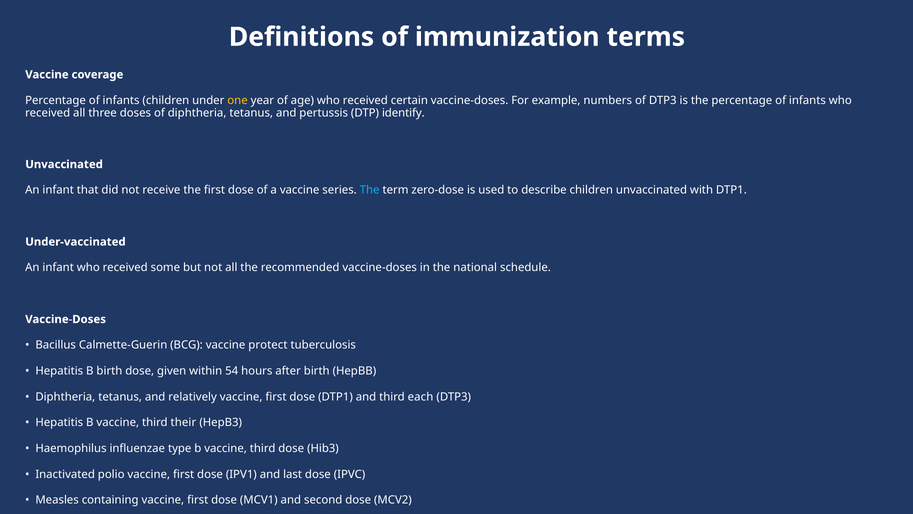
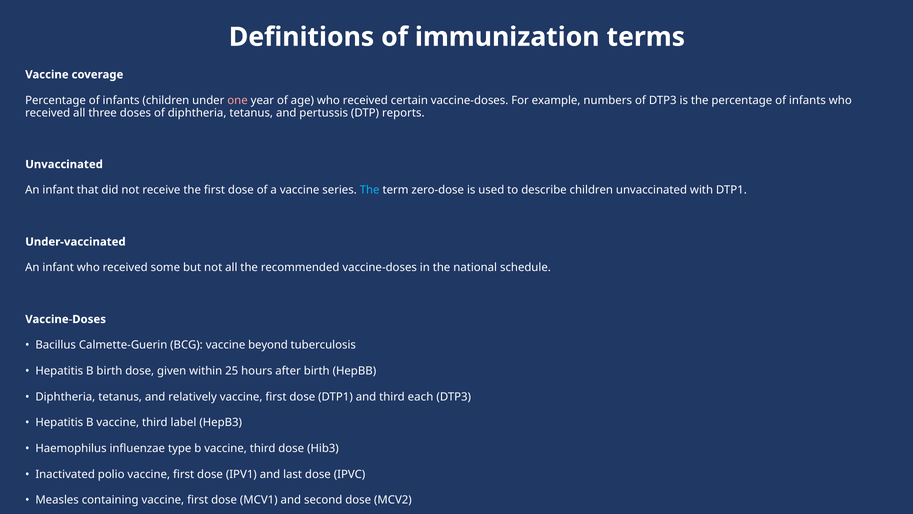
one colour: yellow -> pink (238, 100)
identify: identify -> reports (403, 113)
vaccine protect: protect -> beyond (268, 345)
54: 54 -> 25 (232, 371)
their: their -> label (183, 422)
